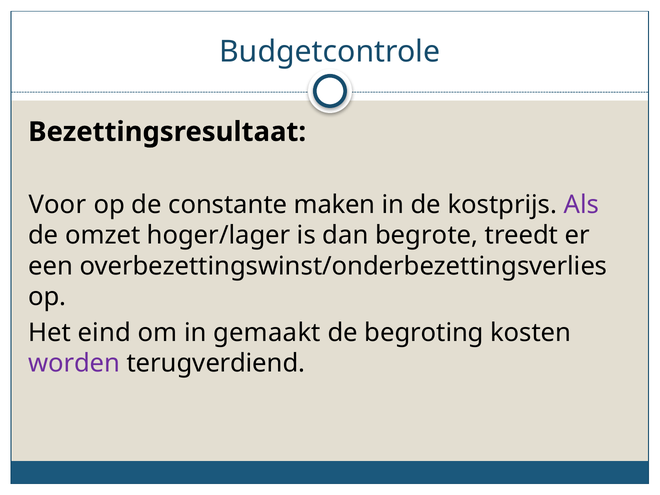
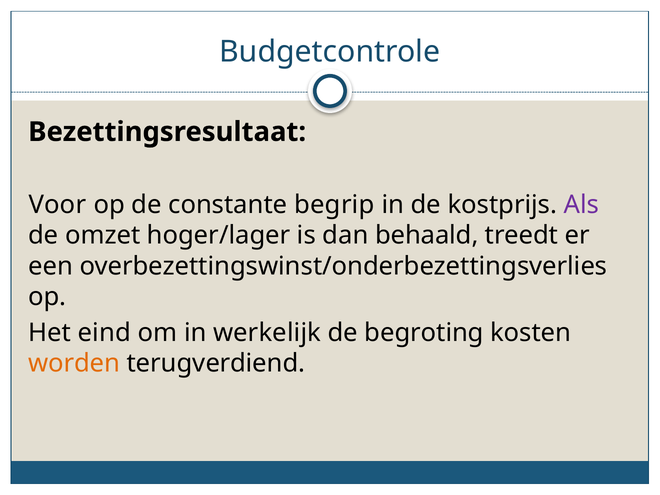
maken: maken -> begrip (334, 205)
begrote: begrote -> behaald (427, 235)
gemaakt: gemaakt -> werkelijk (267, 333)
worden colour: purple -> orange (74, 363)
